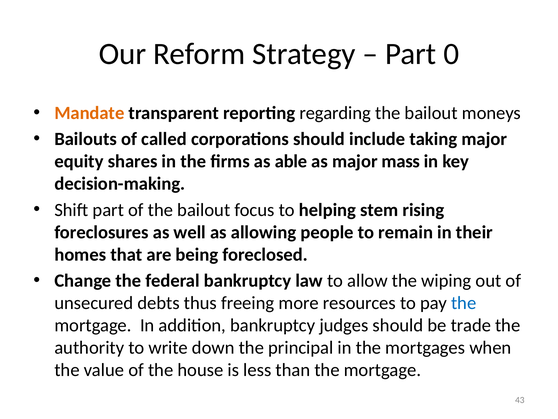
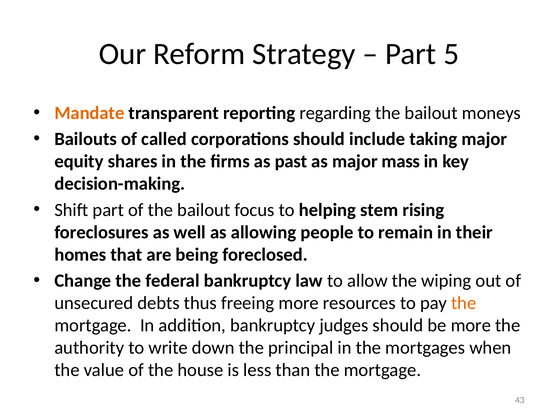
0: 0 -> 5 (451, 54)
able: able -> past (291, 161)
the colour: blue -> orange (464, 303)
be trade: trade -> more (471, 325)
